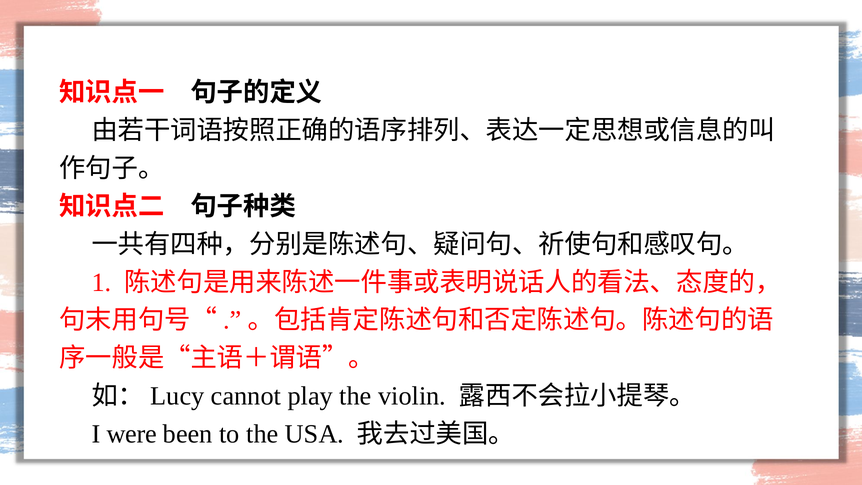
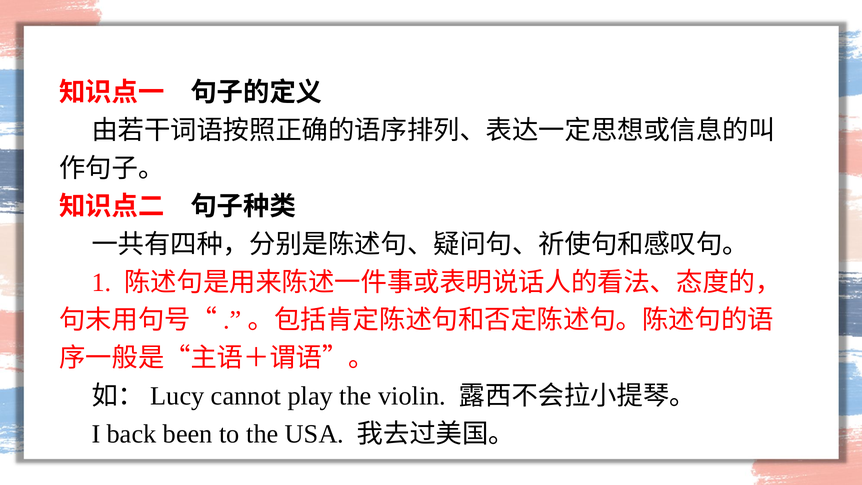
were: were -> back (132, 434)
